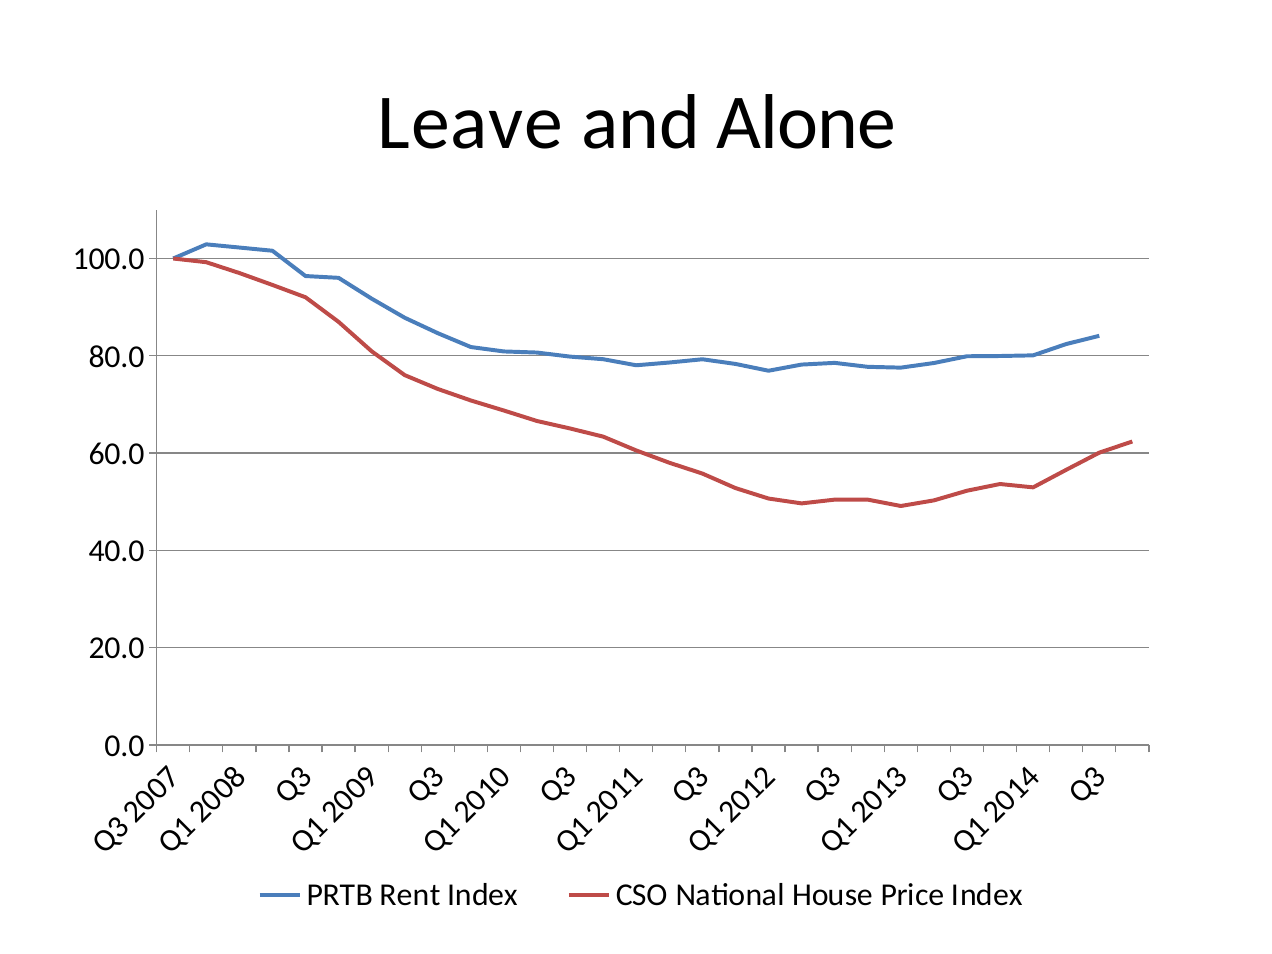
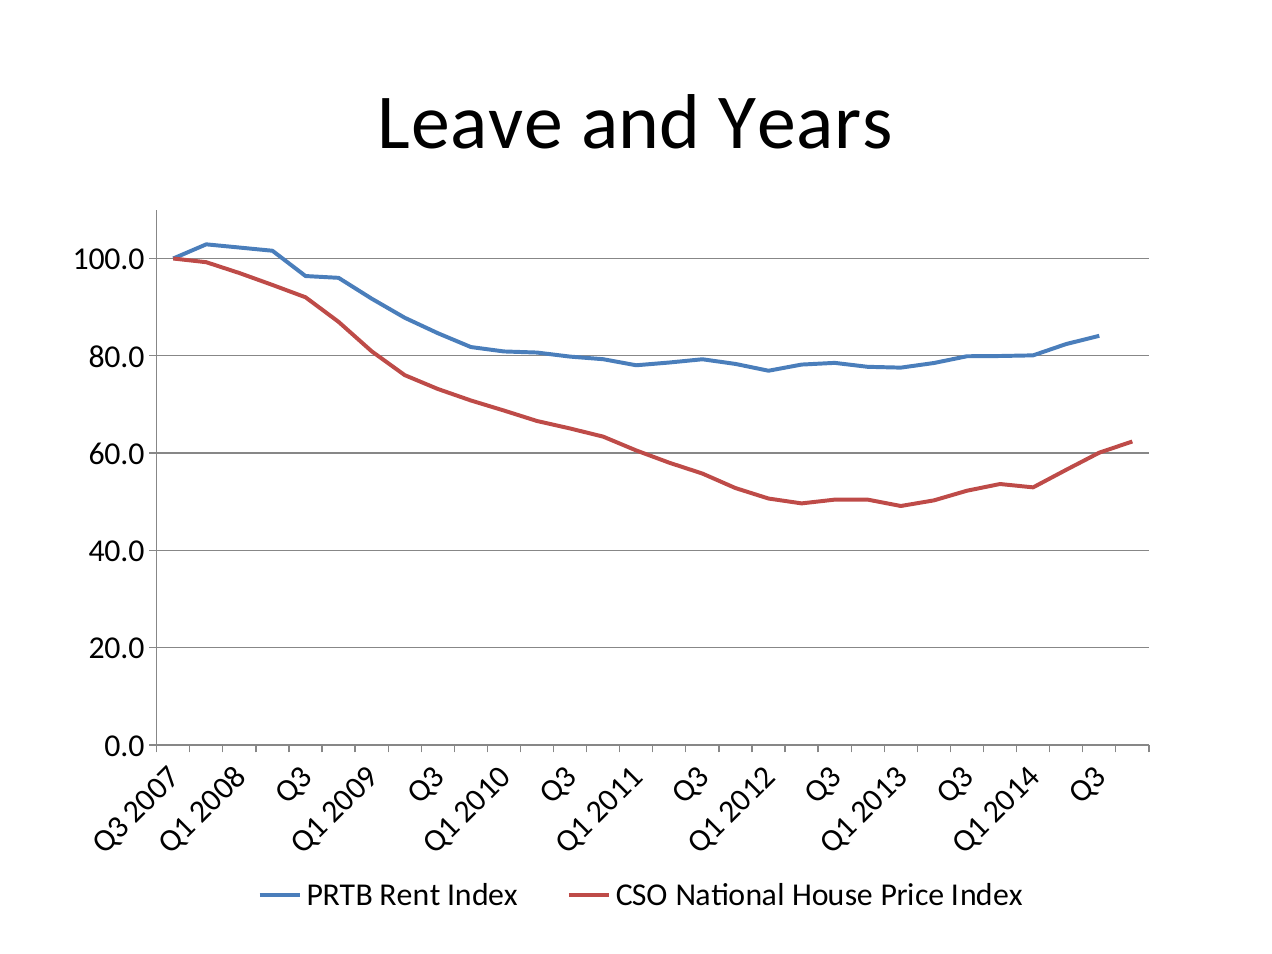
Alone: Alone -> Years (806, 123)
